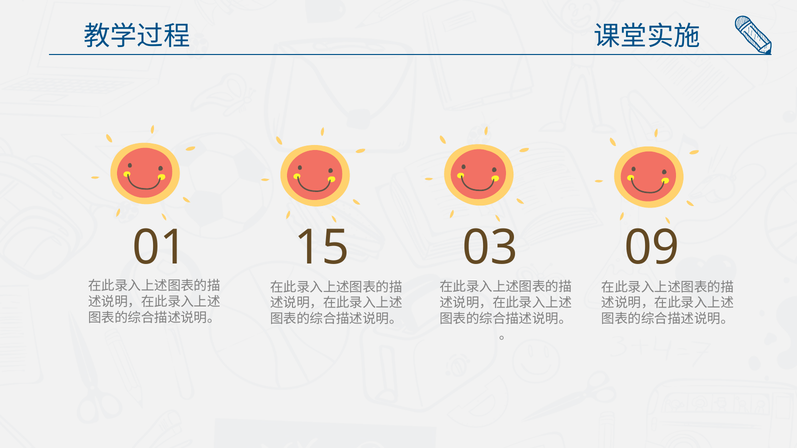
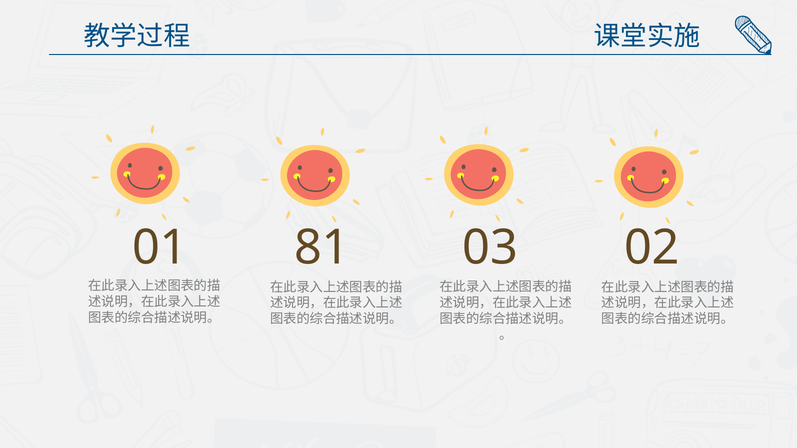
15: 15 -> 81 (322, 248)
09: 09 -> 02 (652, 248)
